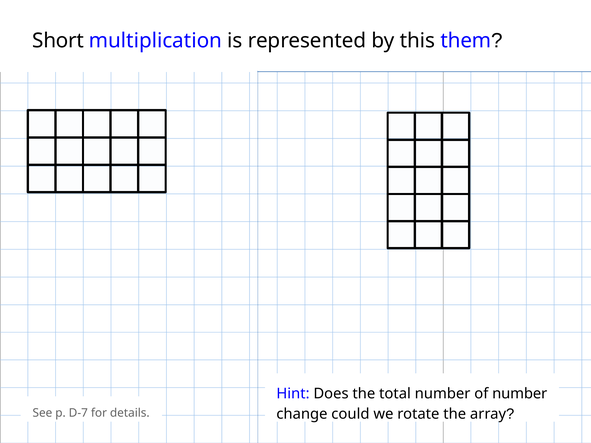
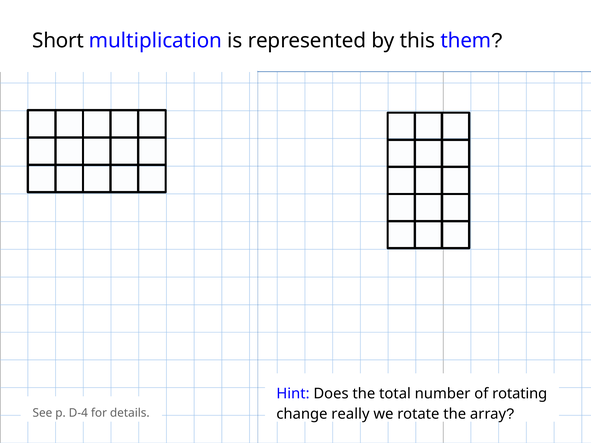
of number: number -> rotating (520, 394)
D-7: D-7 -> D-4 (78, 413)
could: could -> really (350, 414)
